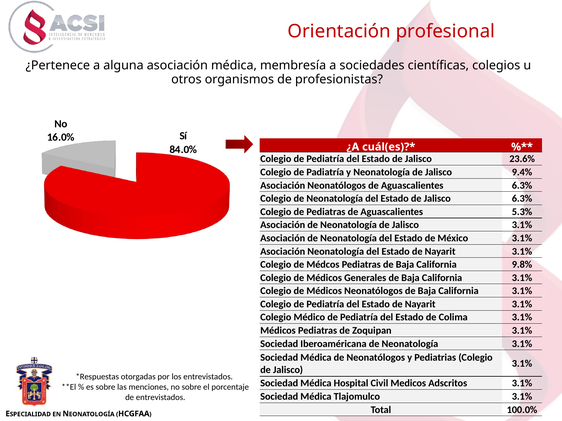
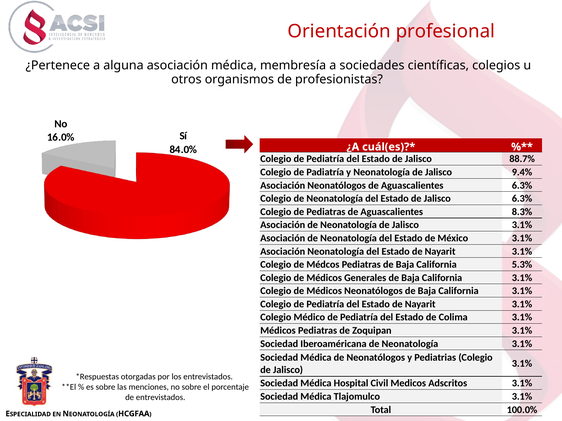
23.6%: 23.6% -> 88.7% (522, 159)
5.3%: 5.3% -> 8.3% (522, 212)
9.8%: 9.8% -> 5.3% (522, 265)
